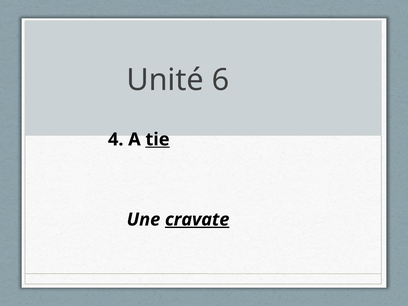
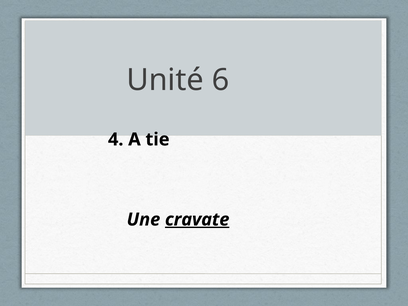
tie underline: present -> none (158, 139)
